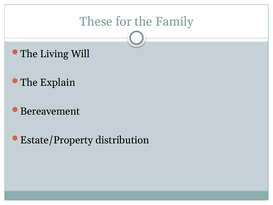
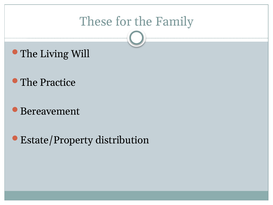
Explain: Explain -> Practice (58, 82)
